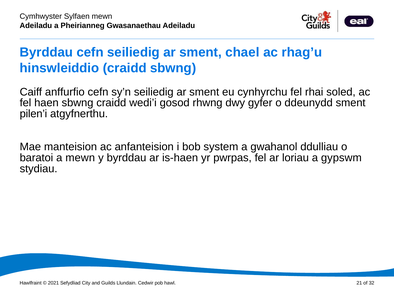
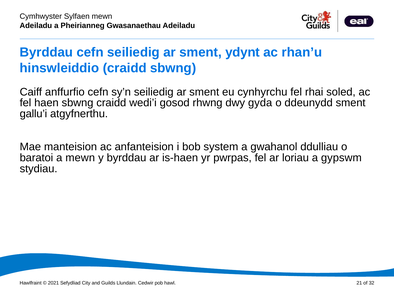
chael: chael -> ydynt (243, 52)
rhag’u: rhag’u -> rhan’u (302, 52)
gyfer: gyfer -> gyda (260, 103)
pilen’i: pilen’i -> gallu’i (33, 114)
